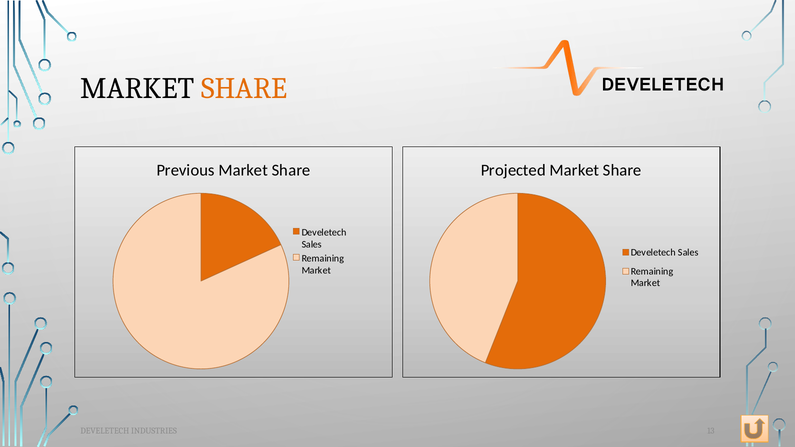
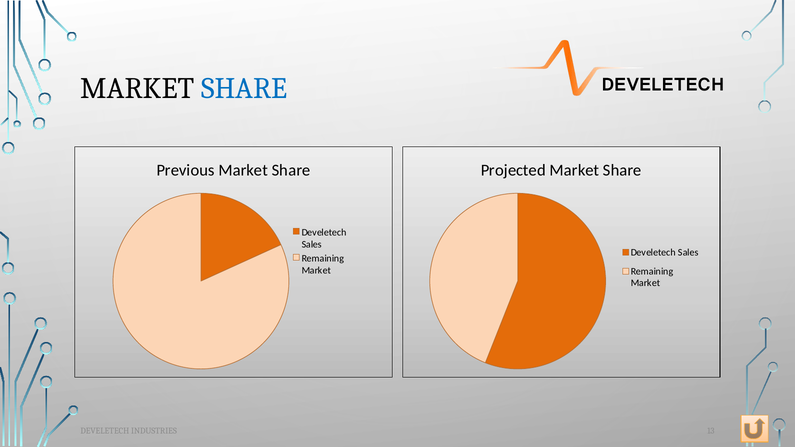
SHARE colour: orange -> blue (244, 88)
